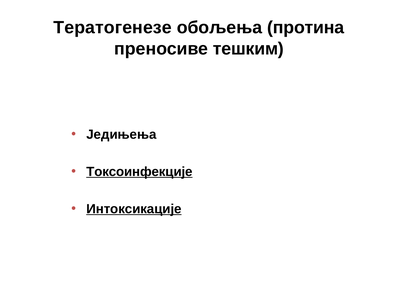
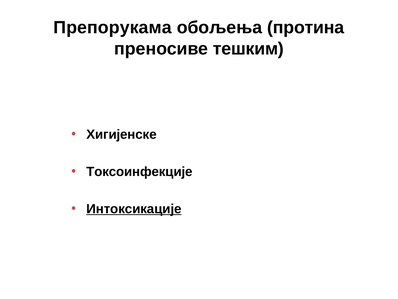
Тератогенезе: Тератогенезе -> Препорукама (113, 27)
Једињења: Једињења -> Хигијенске (121, 134)
Токсоинфекције underline: present -> none (139, 171)
